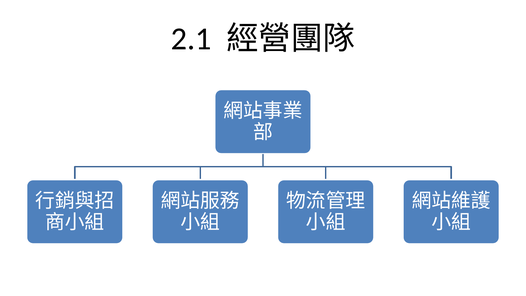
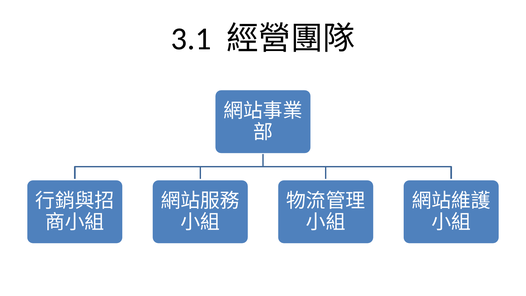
2.1: 2.1 -> 3.1 (191, 39)
